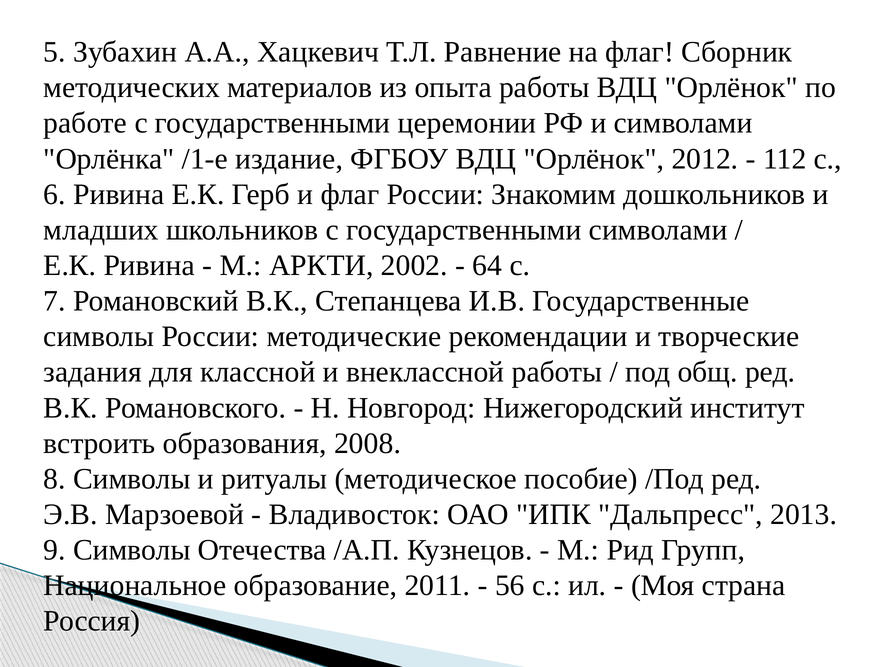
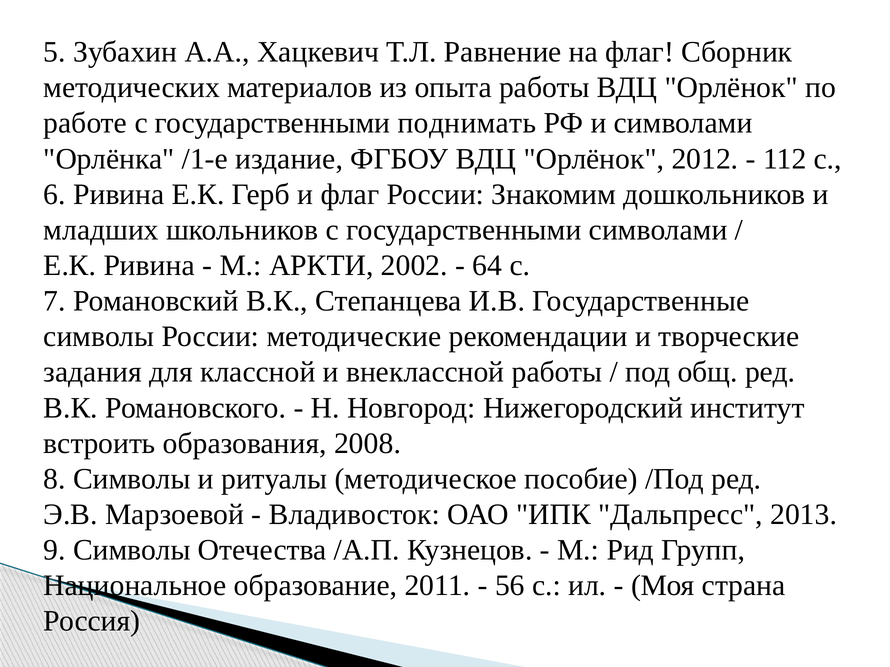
церемонии: церемонии -> поднимать (467, 123)
